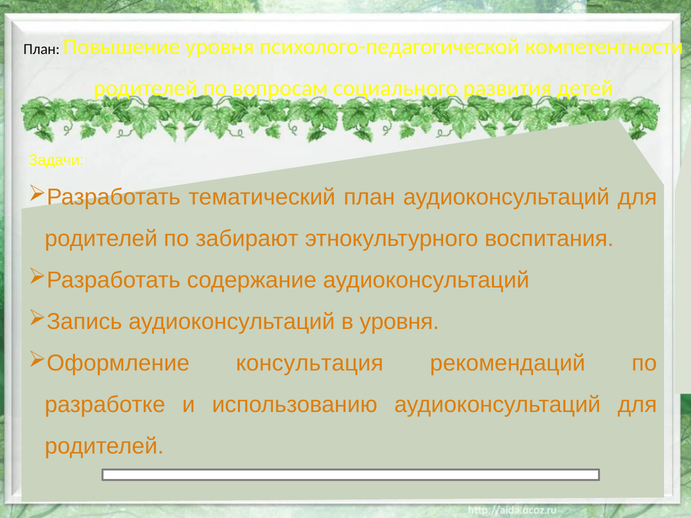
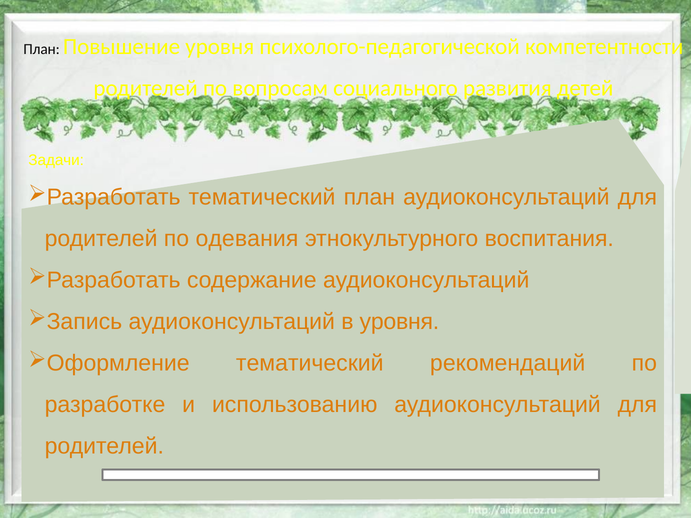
забирают: забирают -> одевания (247, 239)
консультация: консультация -> тематический (310, 363)
